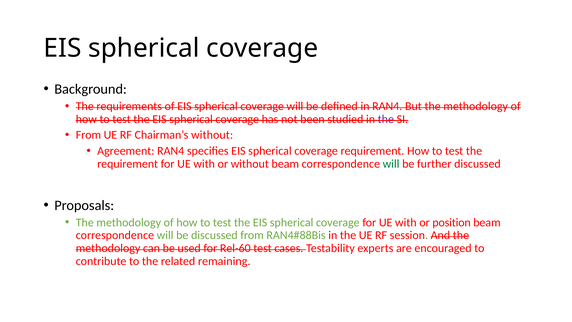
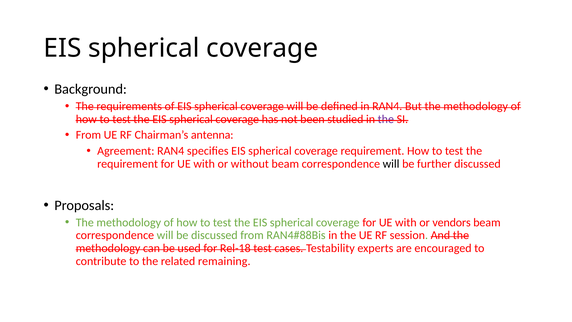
Chairman’s without: without -> antenna (212, 135)
will colour: green -> black (391, 164)
position: position -> vendors (452, 222)
Rel-60: Rel-60 -> Rel-18 (235, 248)
